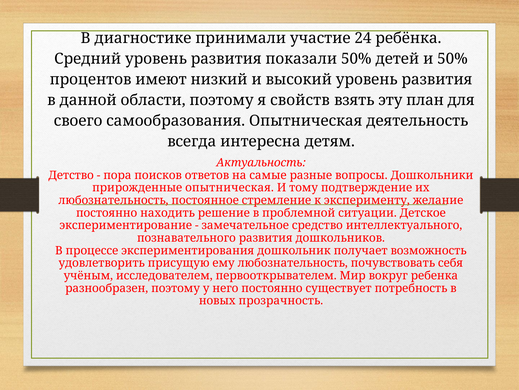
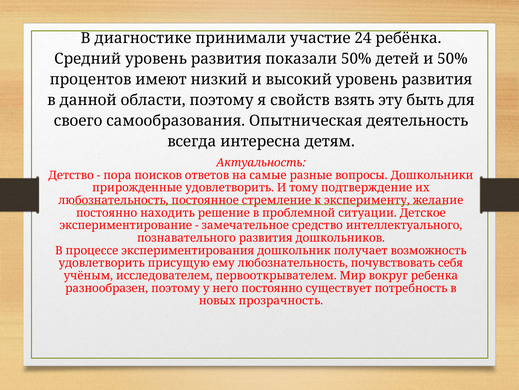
план: план -> быть (425, 100)
прирожденные опытническая: опытническая -> удовлетворить (230, 187)
